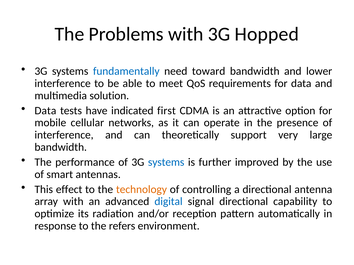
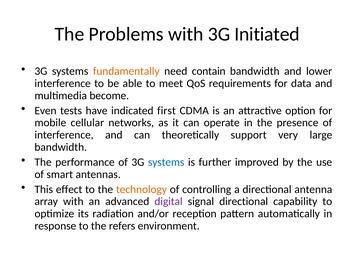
Hopped: Hopped -> Initiated (267, 34)
fundamentally colour: blue -> orange (126, 71)
toward: toward -> contain (209, 71)
solution: solution -> become (109, 96)
Data: Data -> Even (46, 111)
digital colour: blue -> purple (169, 202)
